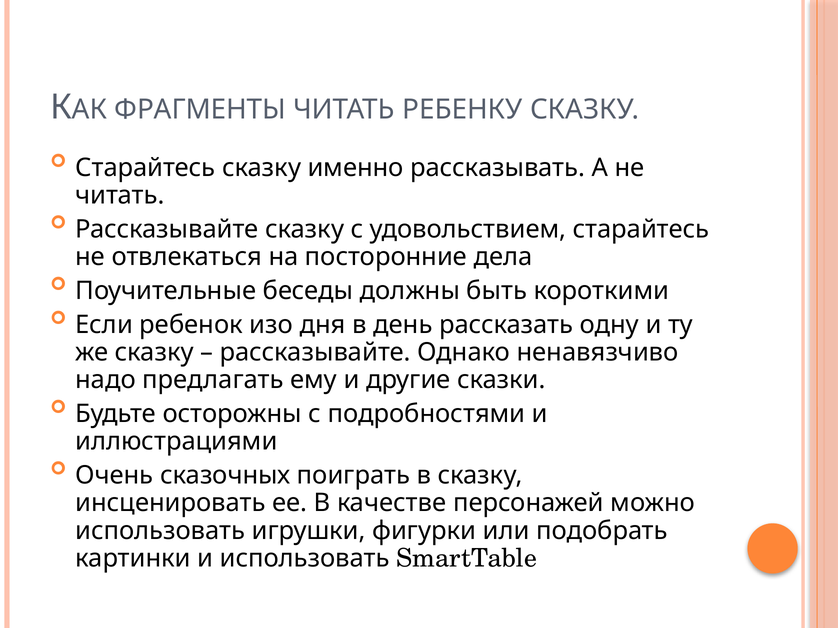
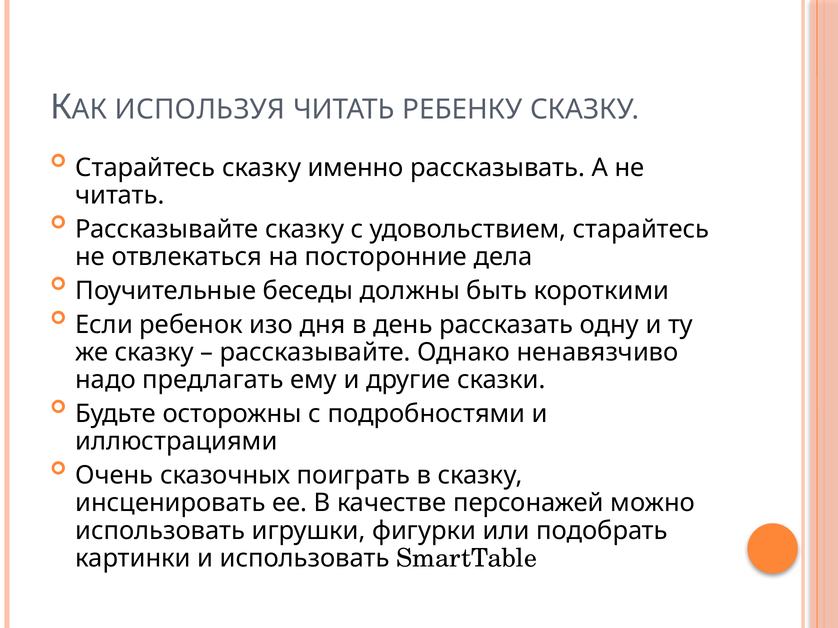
ФРАГМЕНТЫ: ФРАГМЕНТЫ -> ИСПОЛЬЗУЯ (200, 110)
